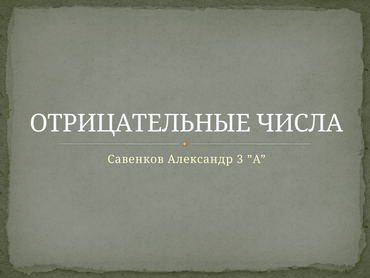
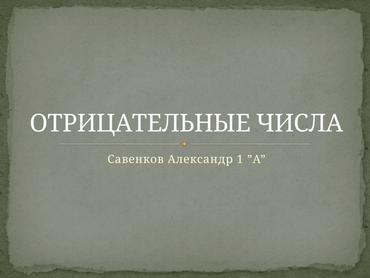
3: 3 -> 1 (240, 159)
